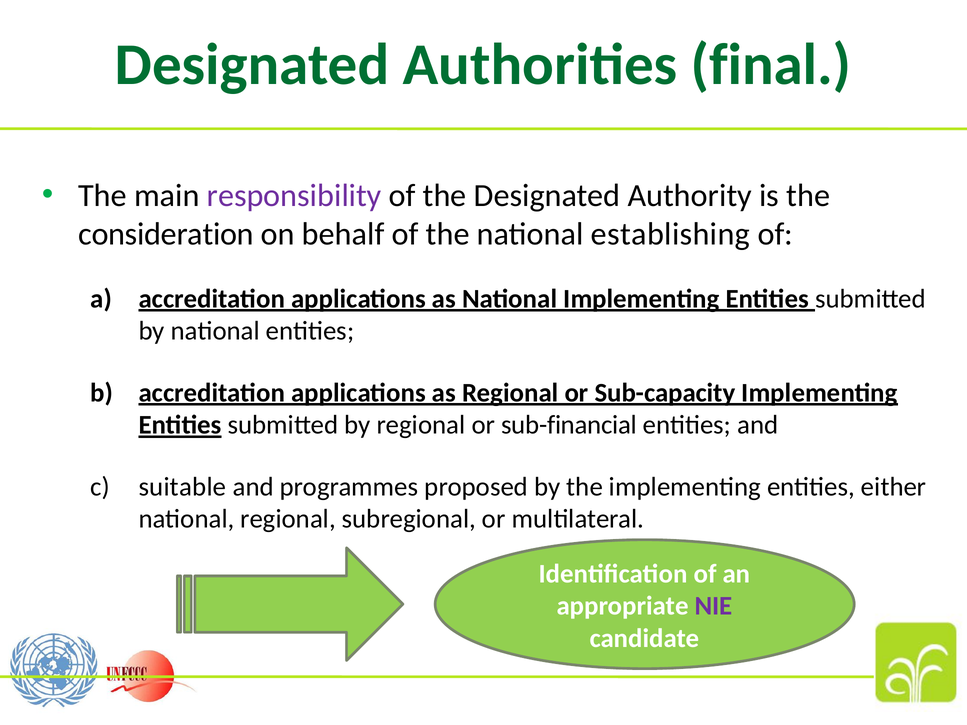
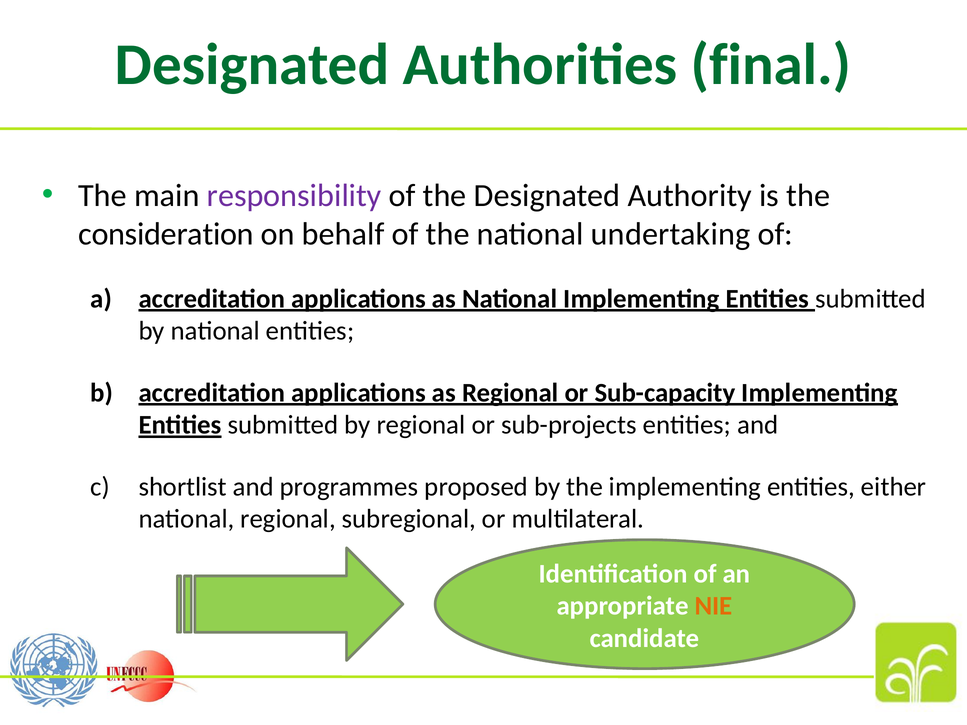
establishing: establishing -> undertaking (671, 234)
sub-financial: sub-financial -> sub-projects (569, 425)
suitable: suitable -> shortlist (183, 487)
NIE colour: purple -> orange (714, 606)
